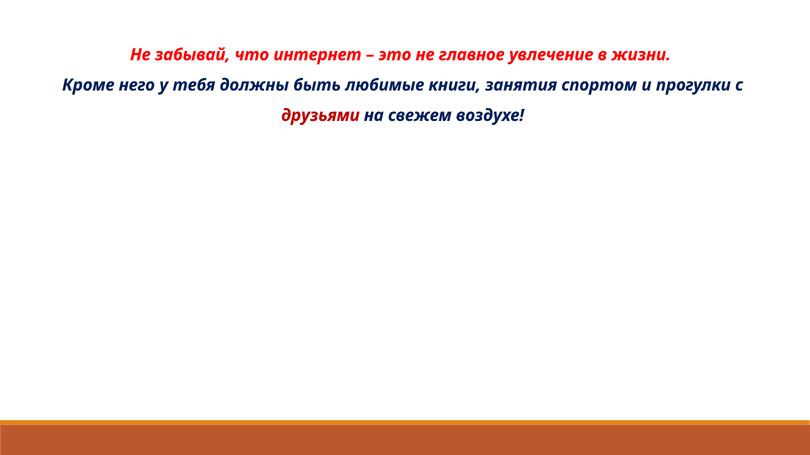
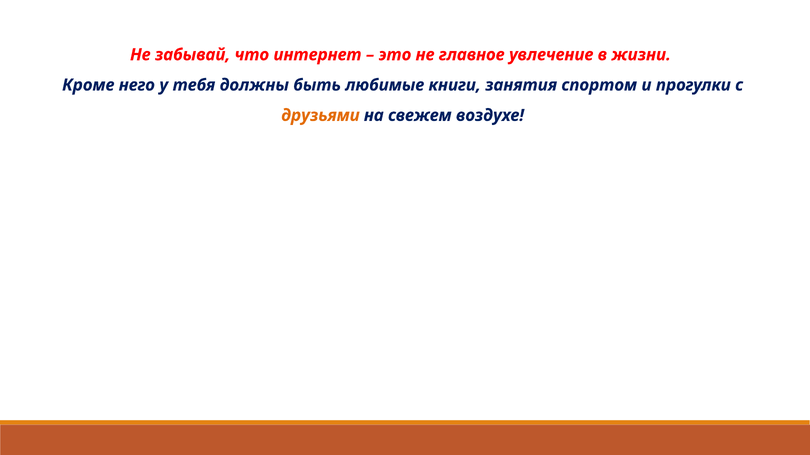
друзьями colour: red -> orange (320, 116)
